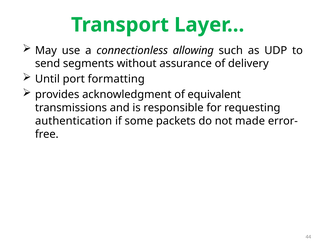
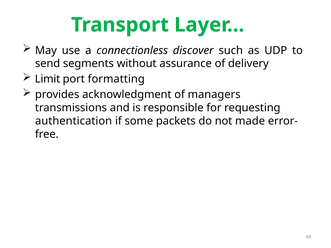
allowing: allowing -> discover (193, 50)
Until: Until -> Limit (48, 79)
equivalent: equivalent -> managers (214, 95)
